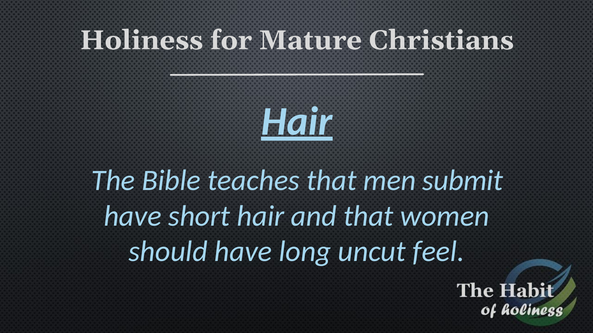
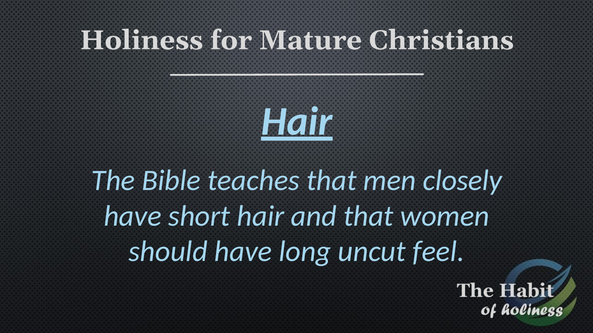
submit: submit -> closely (462, 181)
